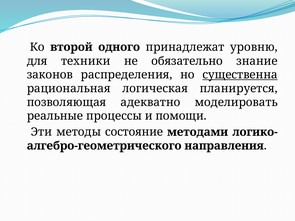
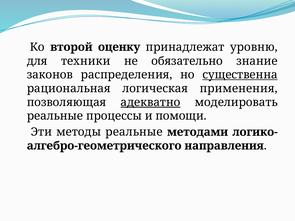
одного: одного -> оценку (119, 47)
планируется: планируется -> применения (239, 89)
адекватно underline: none -> present (150, 102)
методы состояние: состояние -> реальные (134, 132)
